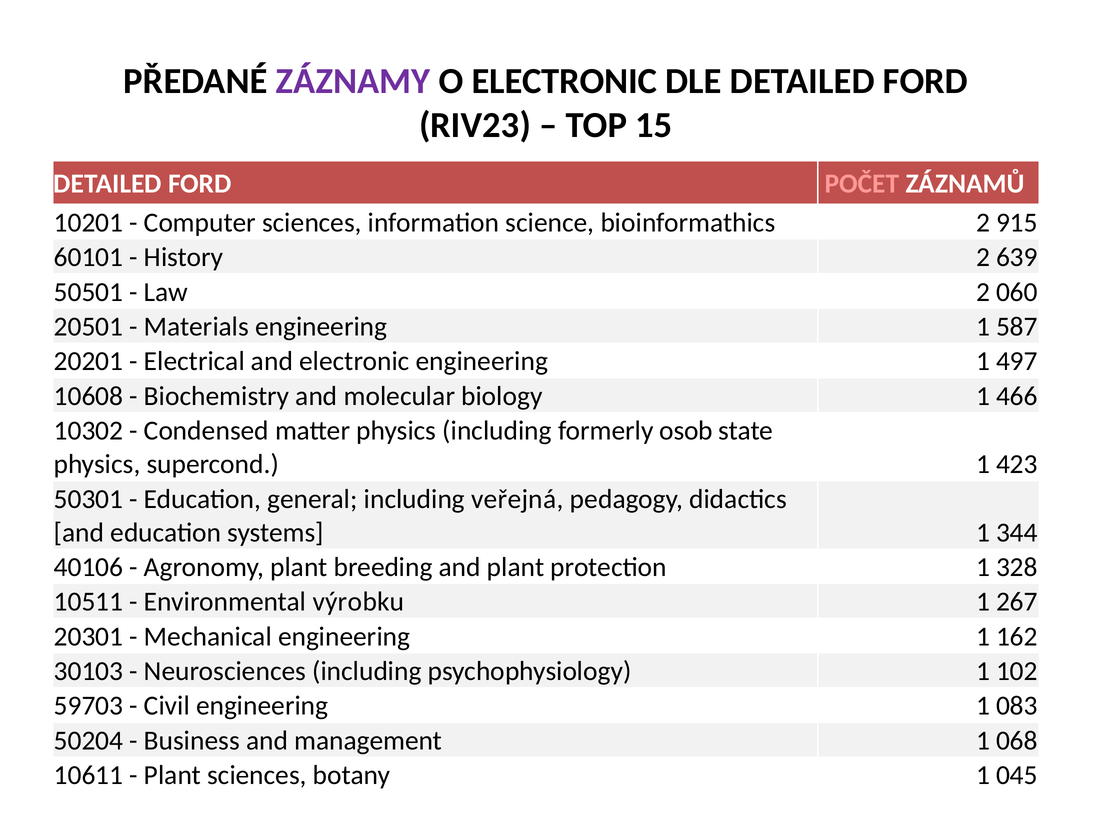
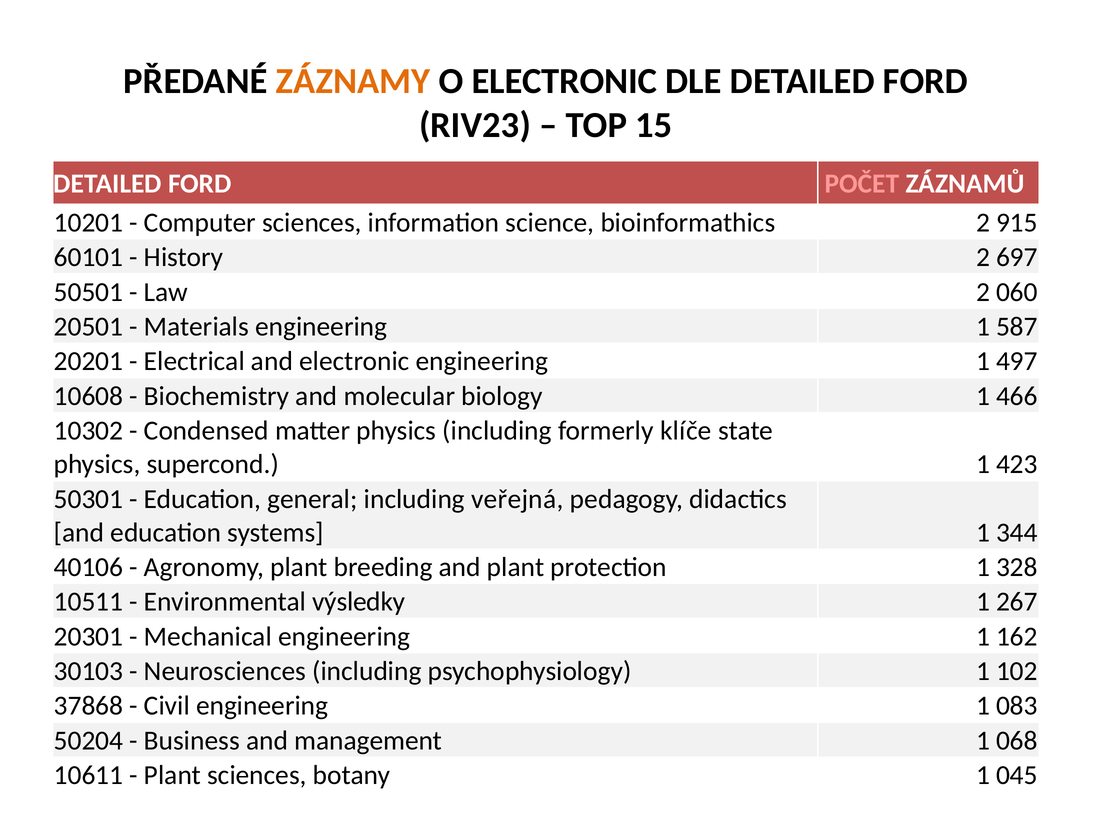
ZÁZNAMY colour: purple -> orange (353, 81)
639: 639 -> 697 (1017, 257)
osob: osob -> klíče (686, 431)
výrobku: výrobku -> výsledky (359, 602)
59703: 59703 -> 37868 (88, 706)
